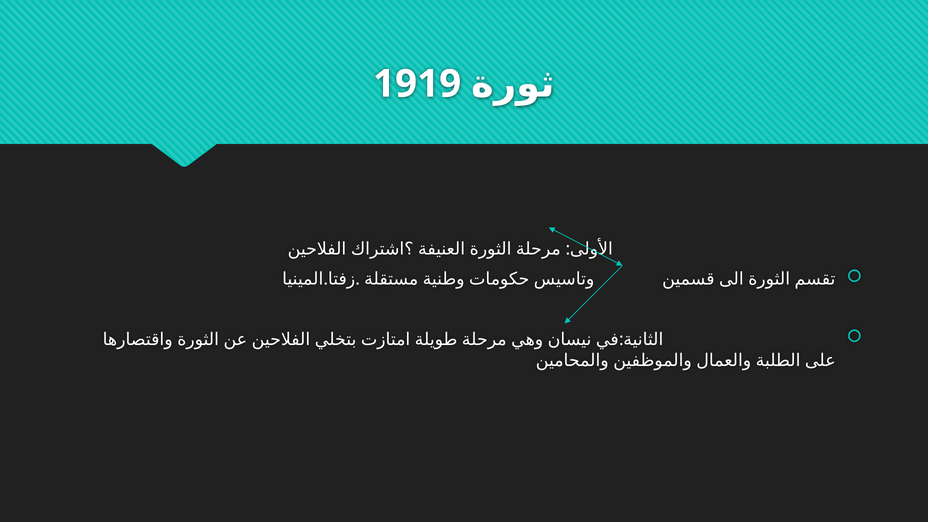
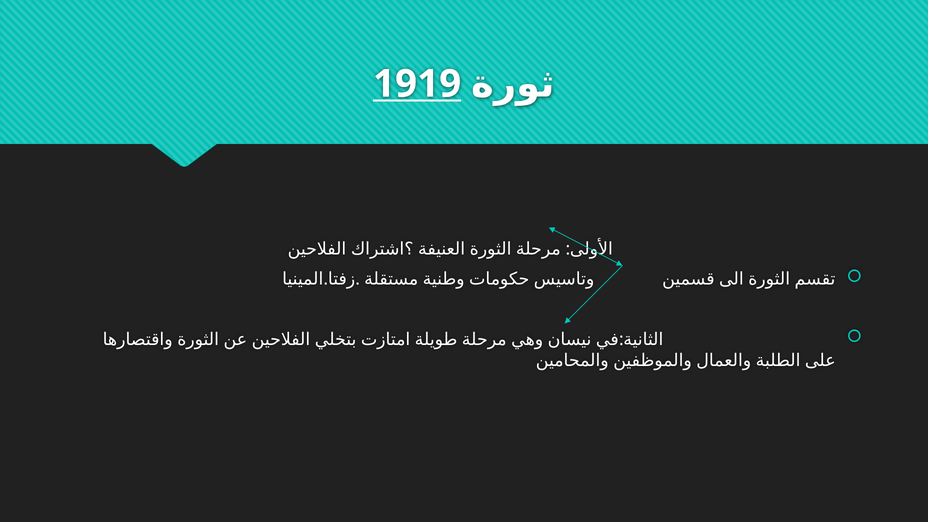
1919 underline: none -> present (417, 84)
